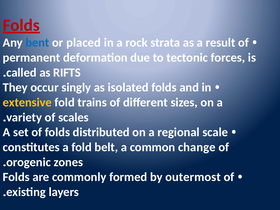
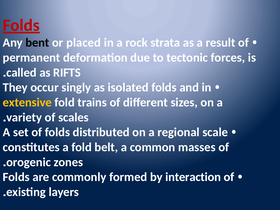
bent colour: blue -> black (37, 43)
change: change -> masses (197, 147)
outermost: outermost -> interaction (193, 177)
